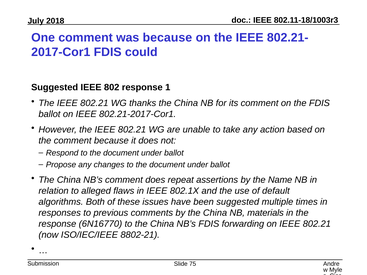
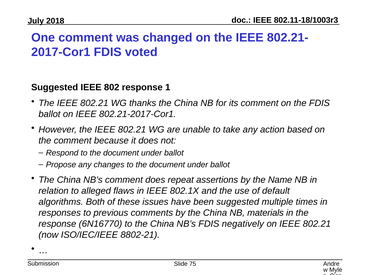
was because: because -> changed (167, 38)
could: could -> voted (141, 52)
forwarding: forwarding -> negatively (243, 224)
